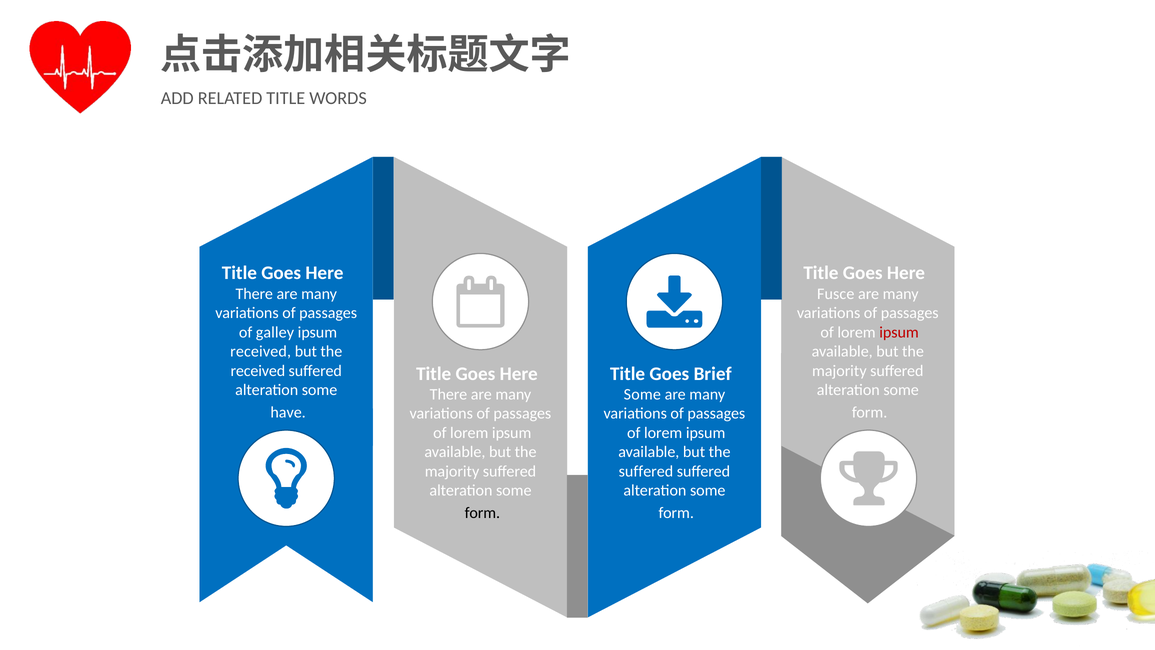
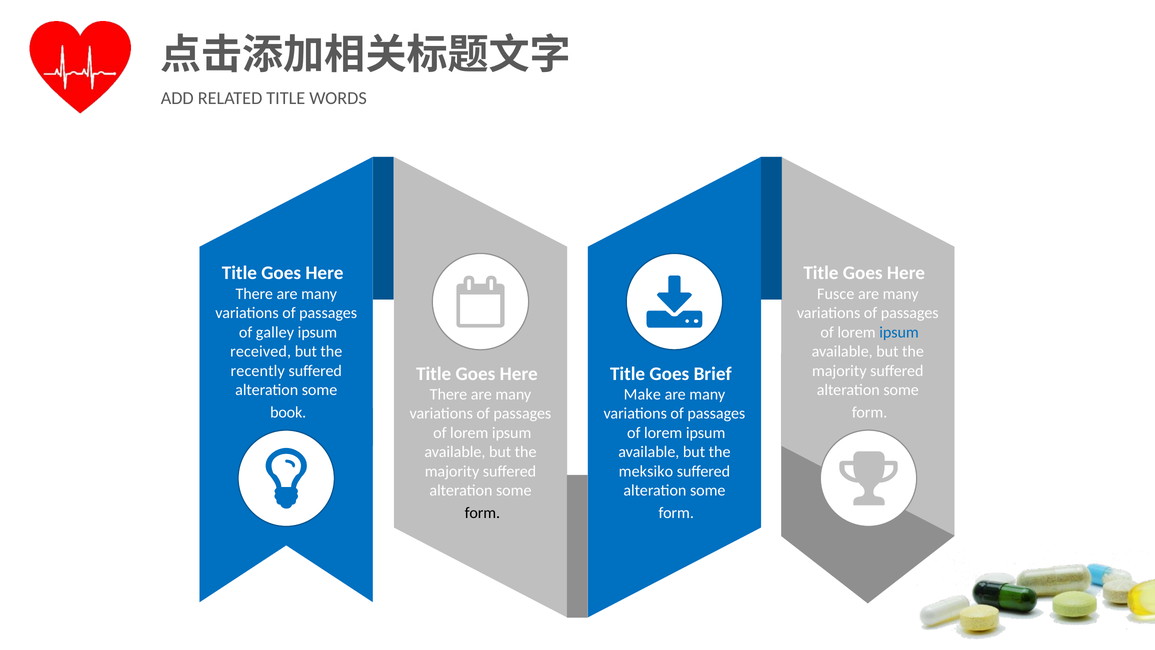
ipsum colour: red -> blue (899, 332)
received: received -> recently (258, 371)
Some: Some -> Make (642, 394)
have: have -> book (288, 412)
suffered: suffered -> meksiko (646, 471)
